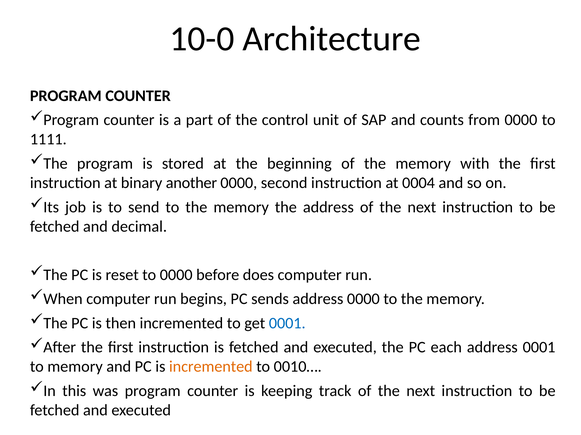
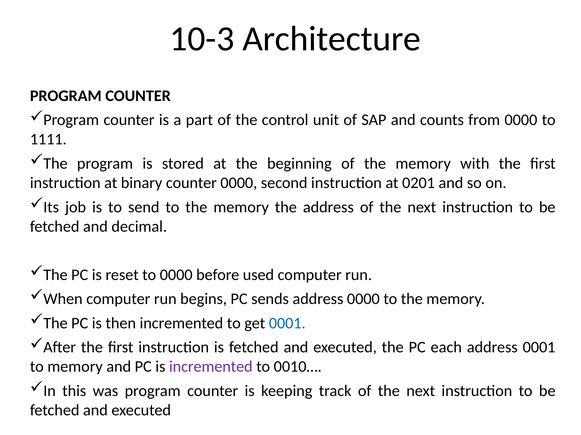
10-0: 10-0 -> 10-3 (202, 39)
binary another: another -> counter (191, 183)
0004: 0004 -> 0201 (419, 183)
does: does -> used (258, 275)
incremented colour: orange -> purple (211, 367)
